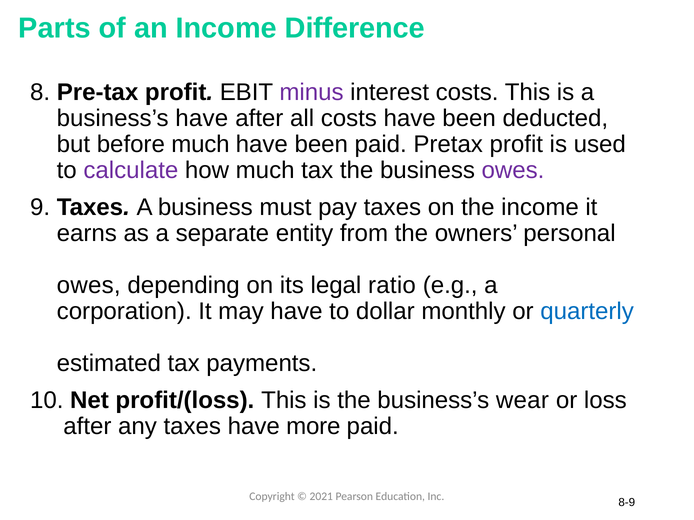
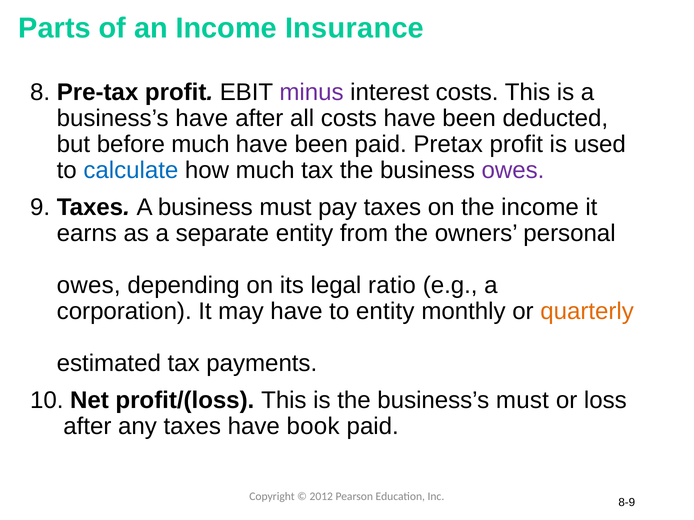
Difference: Difference -> Insurance (355, 28)
calculate colour: purple -> blue (131, 171)
to dollar: dollar -> entity (385, 312)
quarterly colour: blue -> orange (587, 312)
business’s wear: wear -> must (522, 400)
more: more -> book (313, 427)
2021: 2021 -> 2012 (321, 497)
